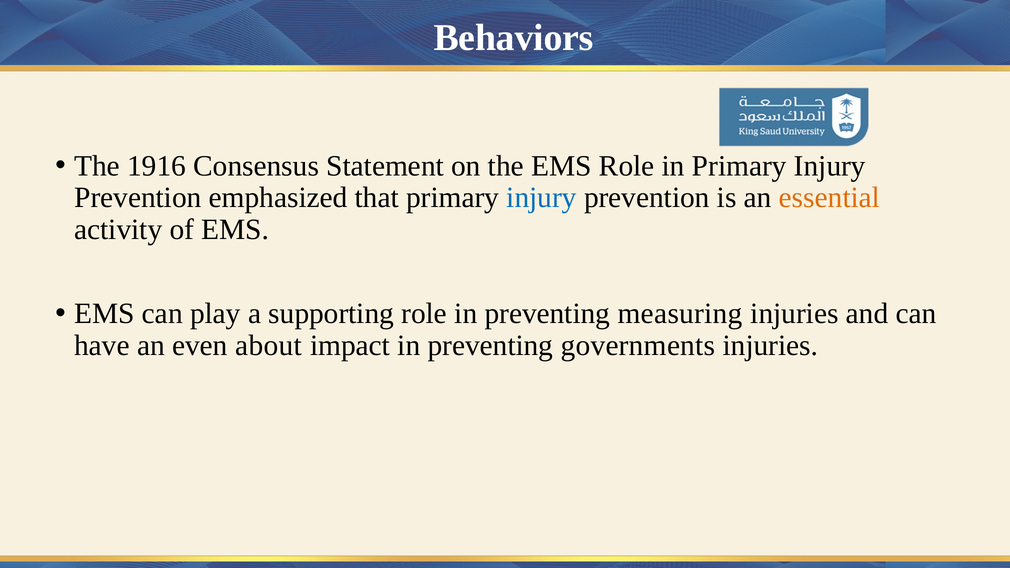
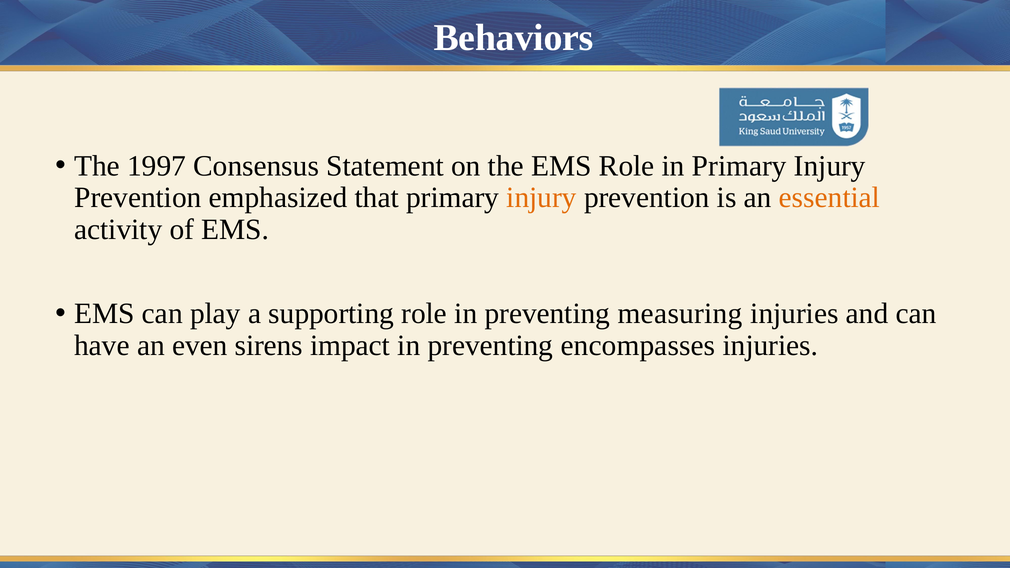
1916: 1916 -> 1997 (157, 166)
injury colour: blue -> orange (542, 198)
about: about -> sirens (269, 346)
governments: governments -> encompasses (638, 346)
